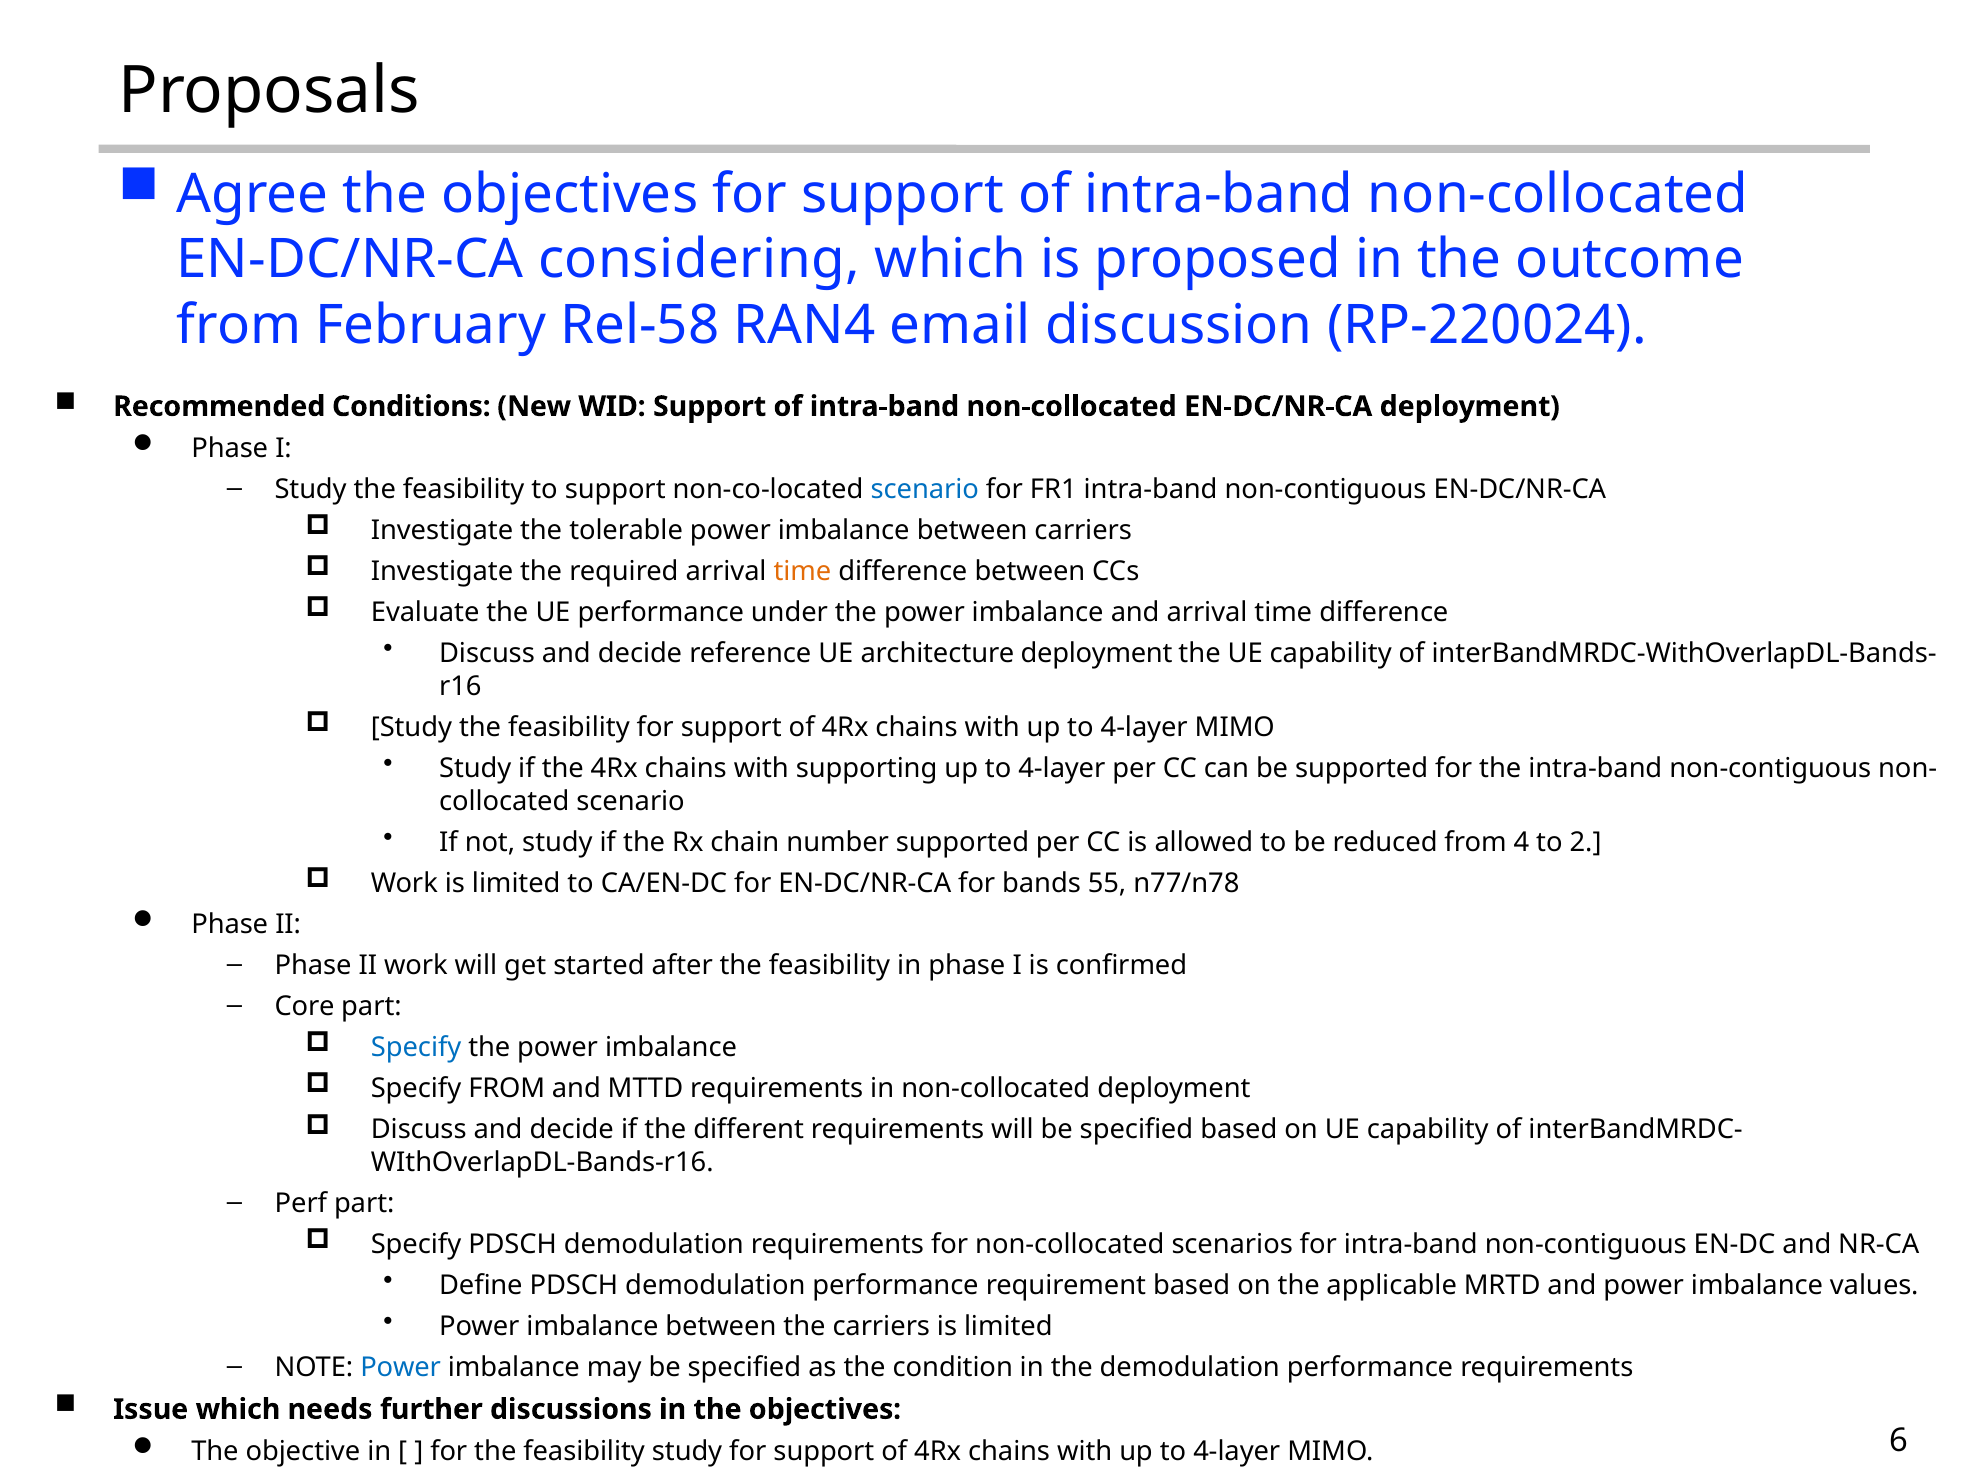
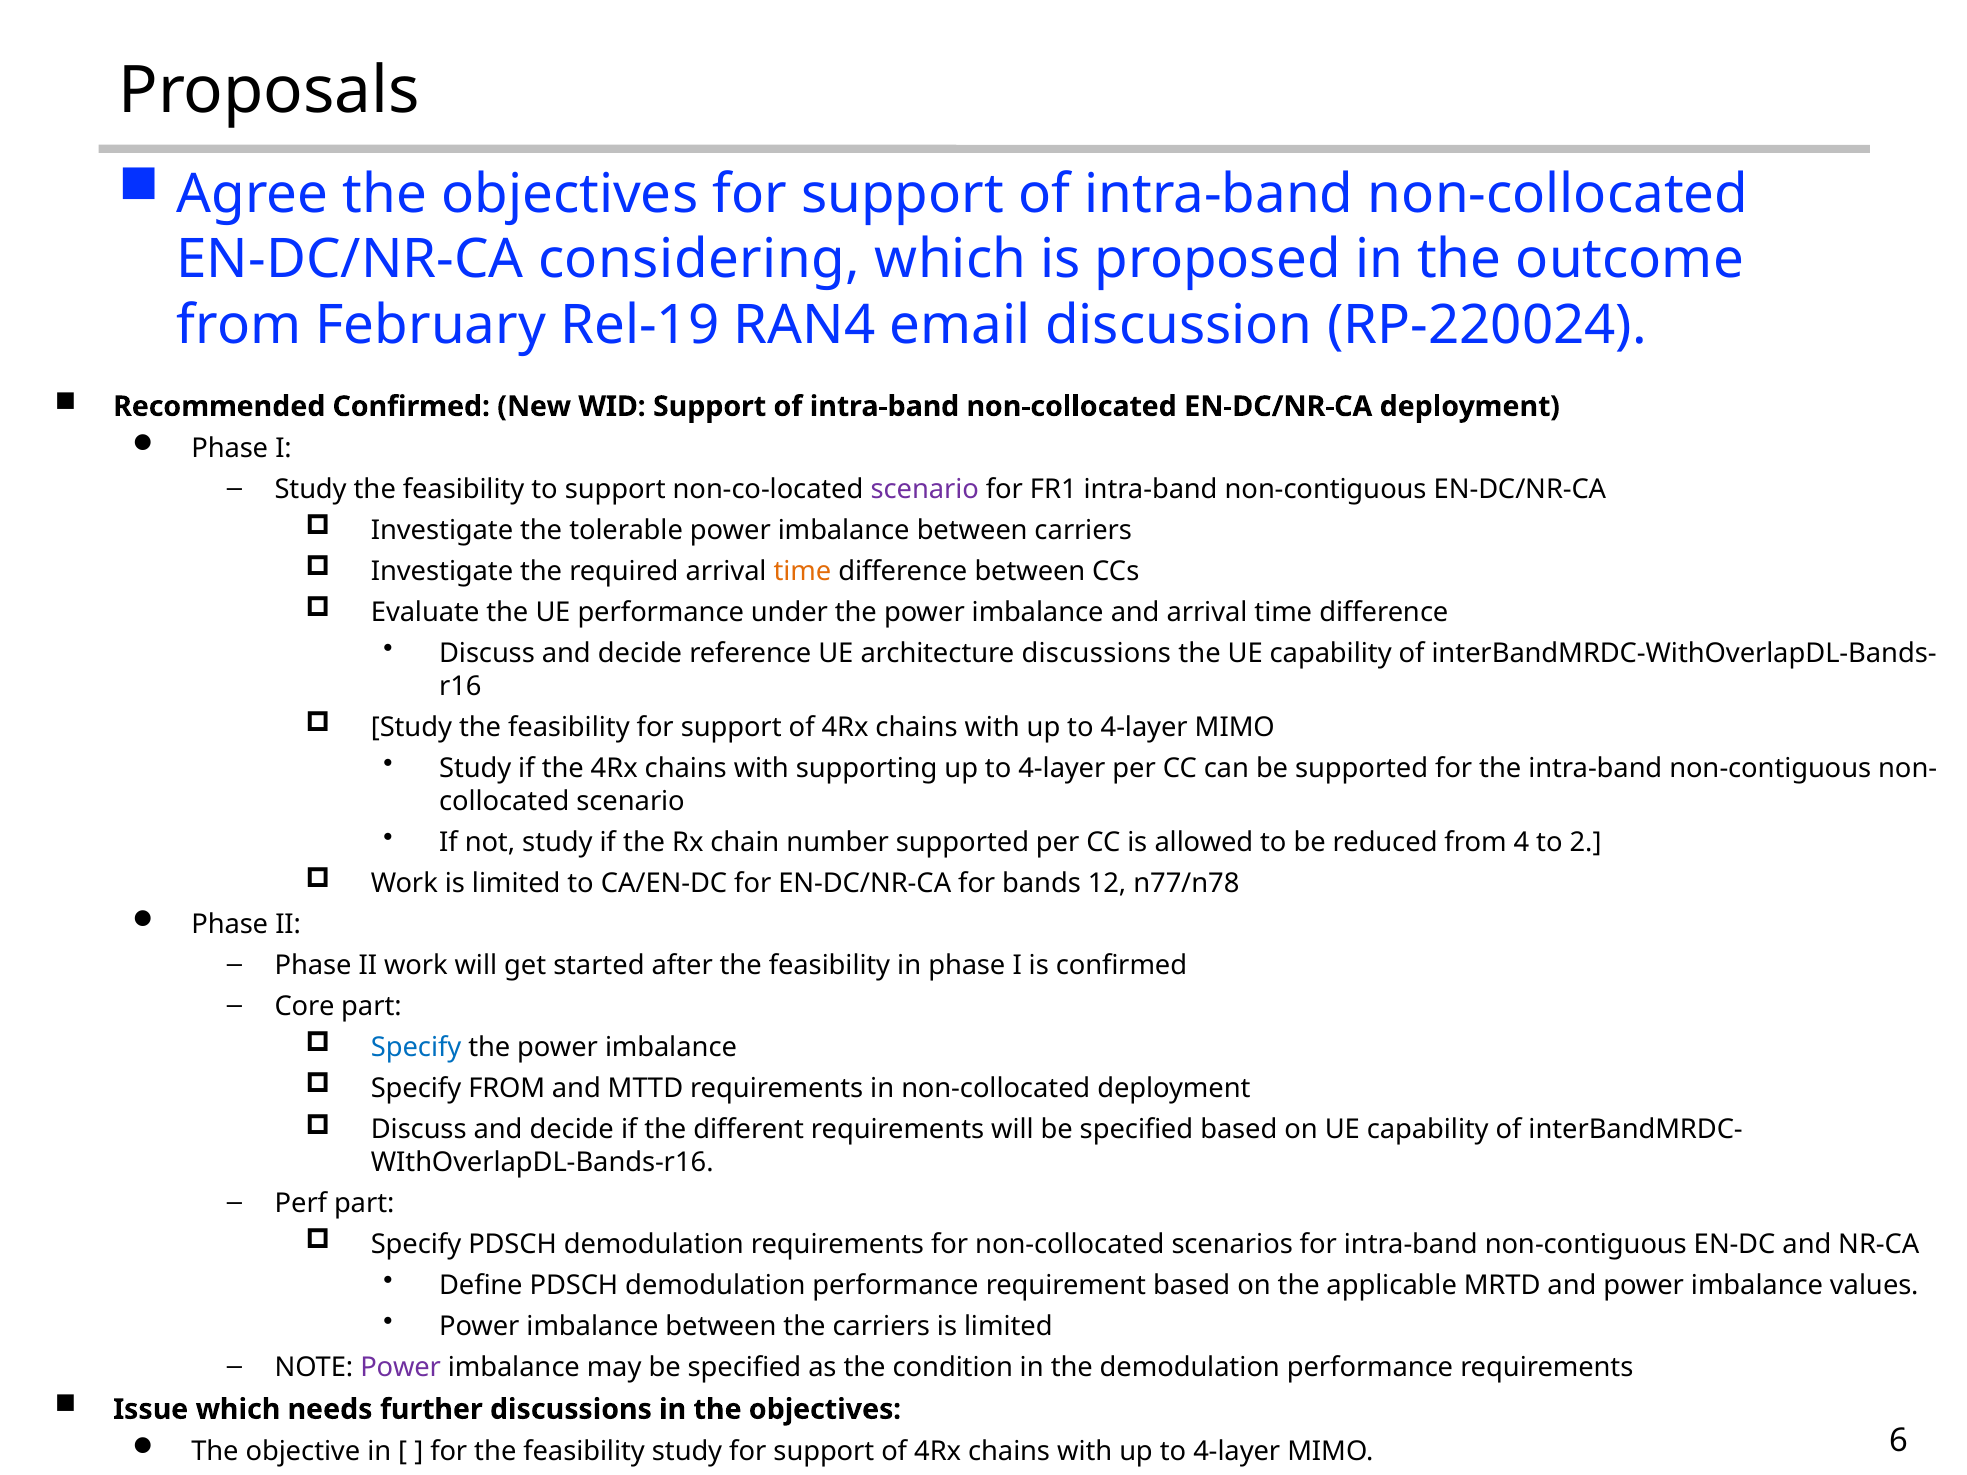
Rel-58: Rel-58 -> Rel-19 (640, 325)
Recommended Conditions: Conditions -> Confirmed (411, 407)
scenario colour: blue -> purple (925, 489)
architecture deployment: deployment -> discussions (1096, 653)
55: 55 -> 12 (1107, 883)
Power colour: blue -> purple (401, 1368)
